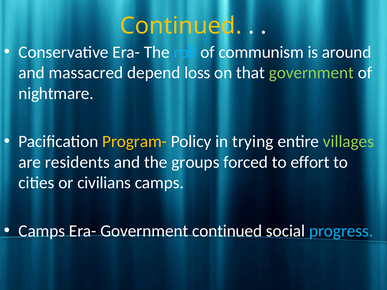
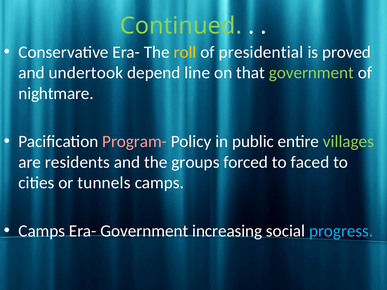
Continued colour: yellow -> light green (181, 26)
roll colour: light blue -> yellow (185, 52)
communism: communism -> presidential (261, 52)
around: around -> proved (347, 52)
massacred: massacred -> undertook (86, 73)
loss: loss -> line (197, 73)
Program- colour: yellow -> pink (135, 142)
trying: trying -> public (253, 142)
effort: effort -> faced (310, 162)
civilians: civilians -> tunnels (104, 183)
Government continued: continued -> increasing (227, 231)
